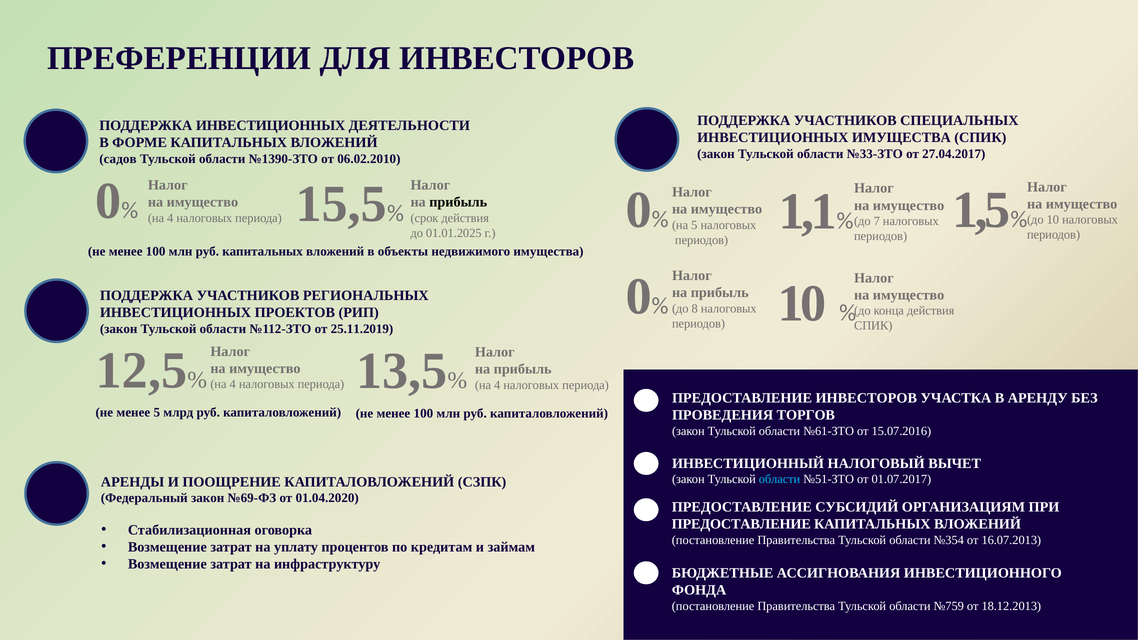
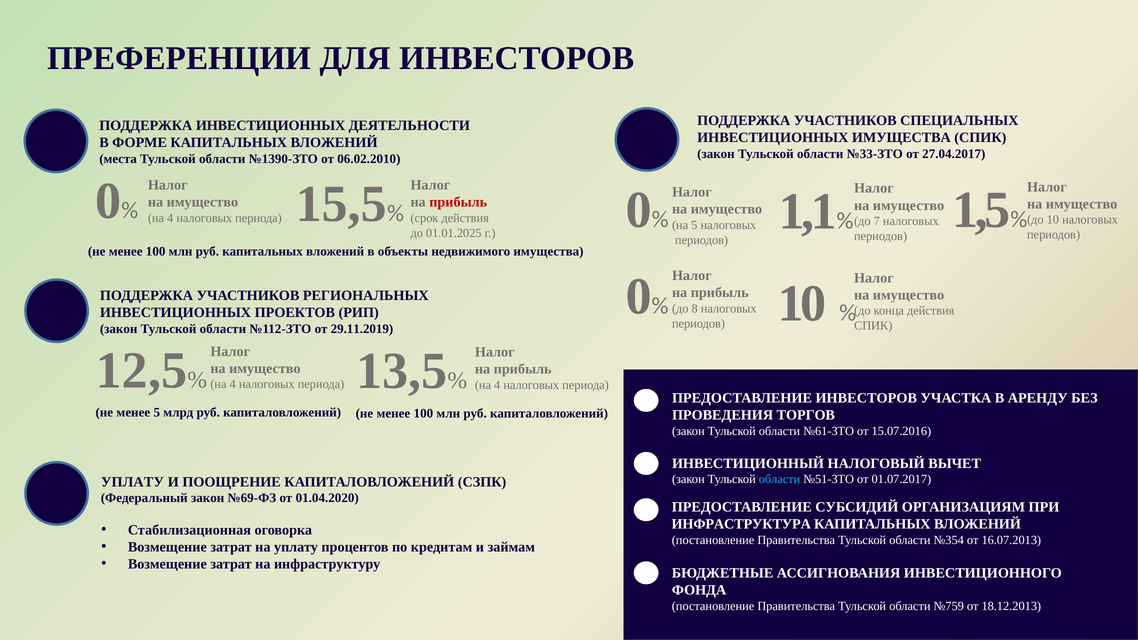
садов: садов -> места (118, 159)
прибыль colour: black -> red (458, 202)
25.11.2019: 25.11.2019 -> 29.11.2019 (362, 329)
АРЕНДЫ: АРЕНДЫ -> УПЛАТУ (132, 482)
ПРЕДОСТАВЛЕНИЕ: ПРЕДОСТАВЛЕНИЕ -> ИНФРАСТРУКТУРА (741, 524)
